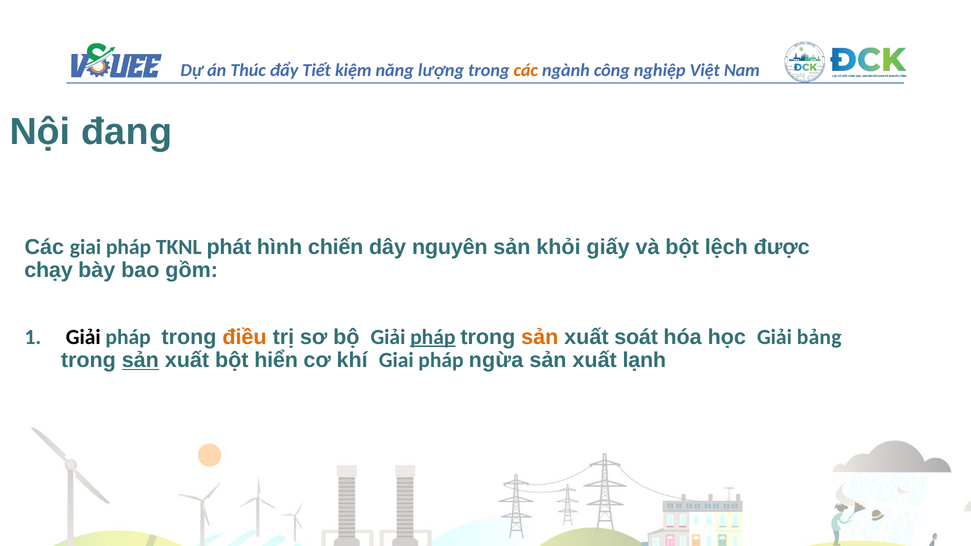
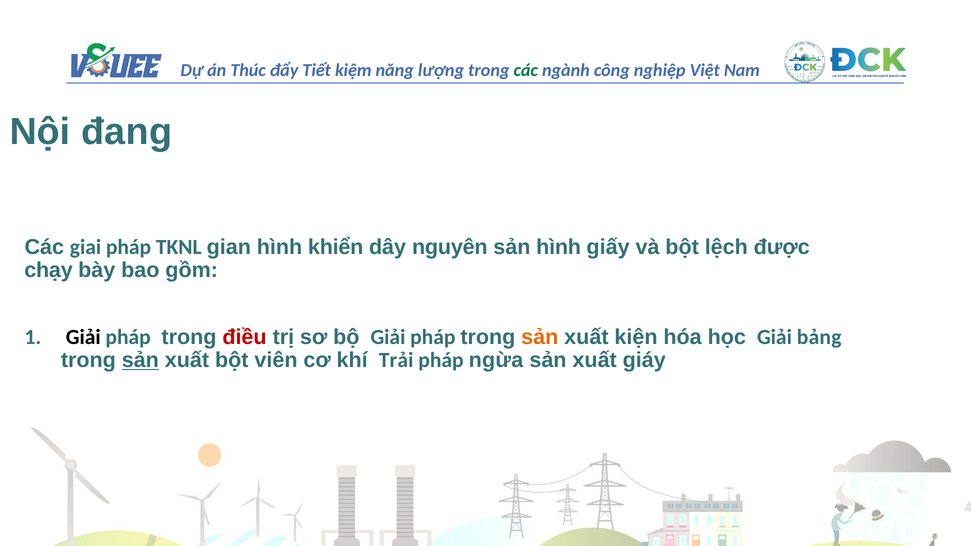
các colour: orange -> green (526, 70)
phát: phát -> gian (229, 247)
chiến: chiến -> khiển (336, 247)
sản khỏi: khỏi -> hình (559, 247)
điều colour: orange -> red (245, 337)
pháp underline: present -> none (433, 337)
soát: soát -> kiện (636, 337)
hiển: hiển -> viên (276, 360)
khí Giai: Giai -> Trải (396, 360)
lạnh: lạnh -> giáy (644, 360)
